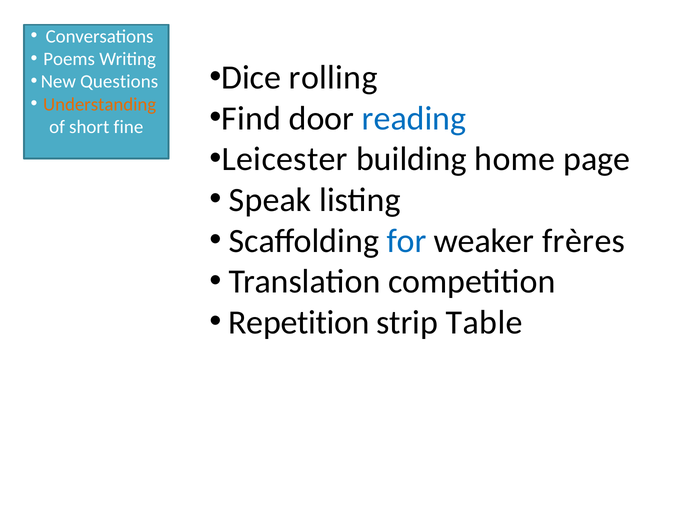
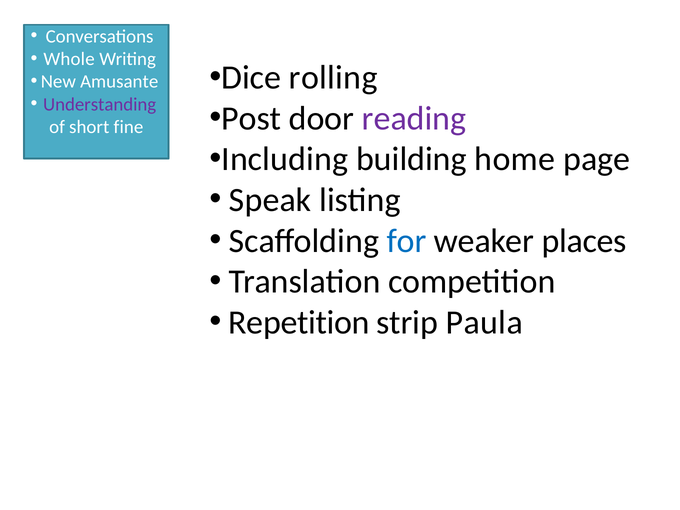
Poems: Poems -> Whole (69, 59)
Questions: Questions -> Amusante (119, 82)
Understanding colour: orange -> purple (100, 104)
Find: Find -> Post (251, 118)
reading colour: blue -> purple (414, 118)
Leicester: Leicester -> Including (285, 159)
frères: frères -> places (584, 241)
Table: Table -> Paula (484, 322)
